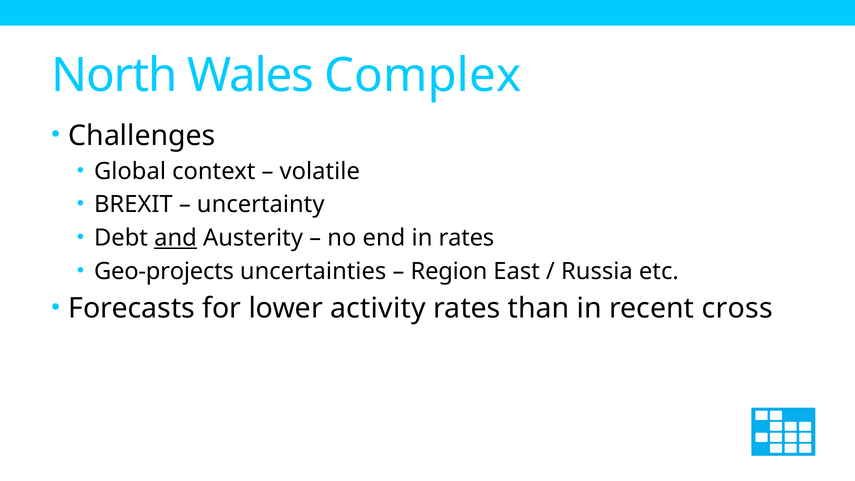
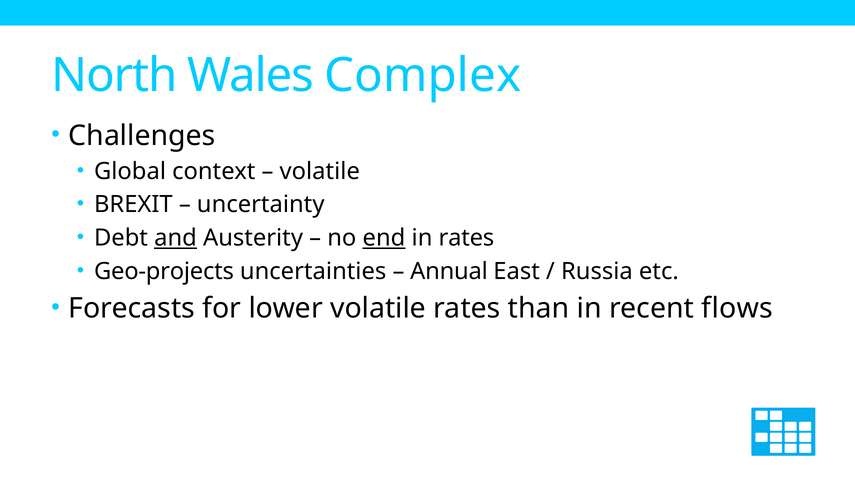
end underline: none -> present (384, 238)
Region: Region -> Annual (449, 271)
lower activity: activity -> volatile (378, 309)
cross: cross -> flows (737, 309)
